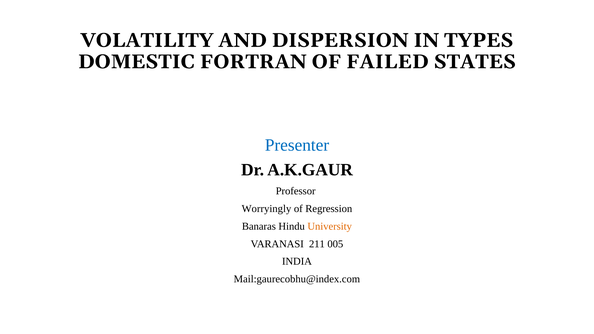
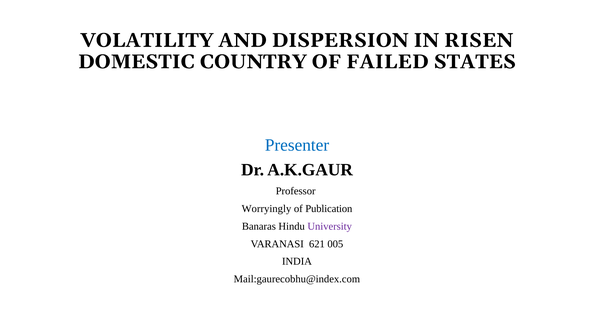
TYPES: TYPES -> RISEN (479, 40)
FORTRAN: FORTRAN -> COUNTRY (253, 62)
Regression: Regression -> Publication (329, 209)
University colour: orange -> purple (330, 226)
211: 211 -> 621 (317, 244)
